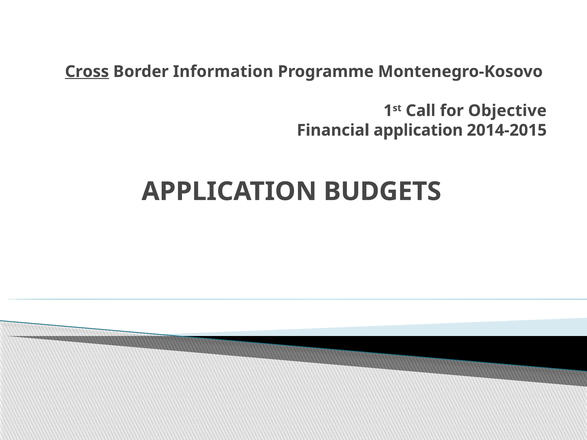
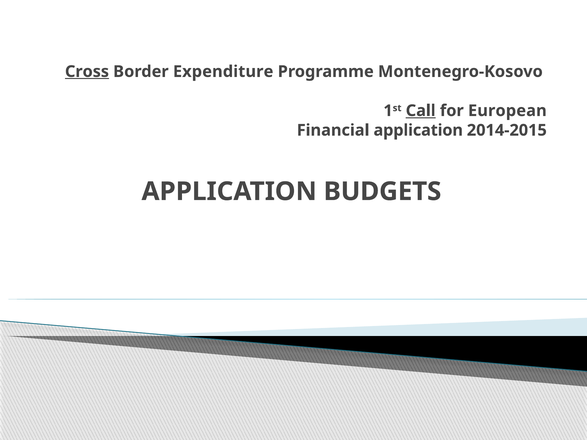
Information: Information -> Expenditure (223, 72)
Call underline: none -> present (421, 111)
Objective: Objective -> European (507, 111)
